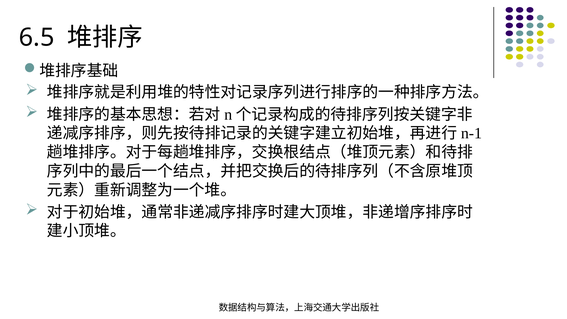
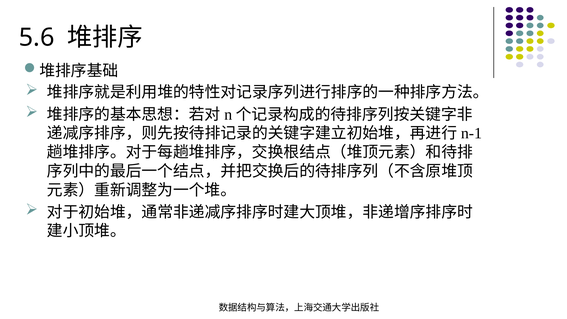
6.5: 6.5 -> 5.6 (37, 37)
